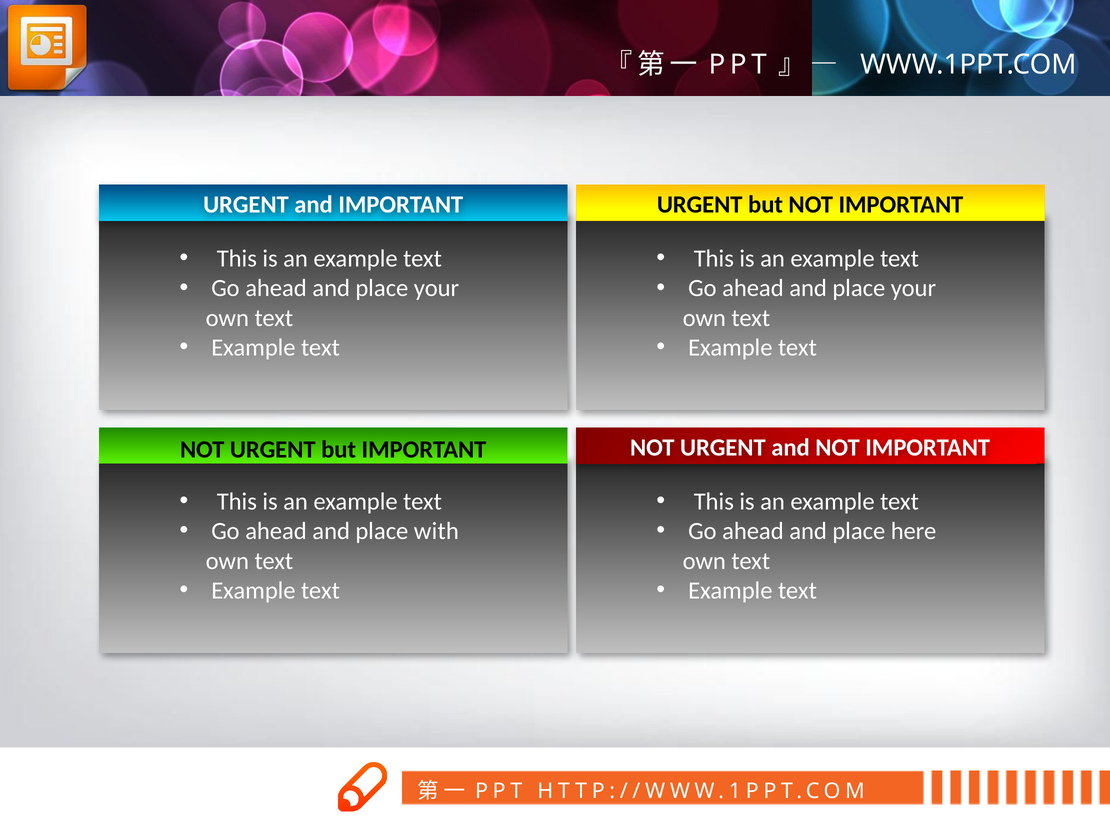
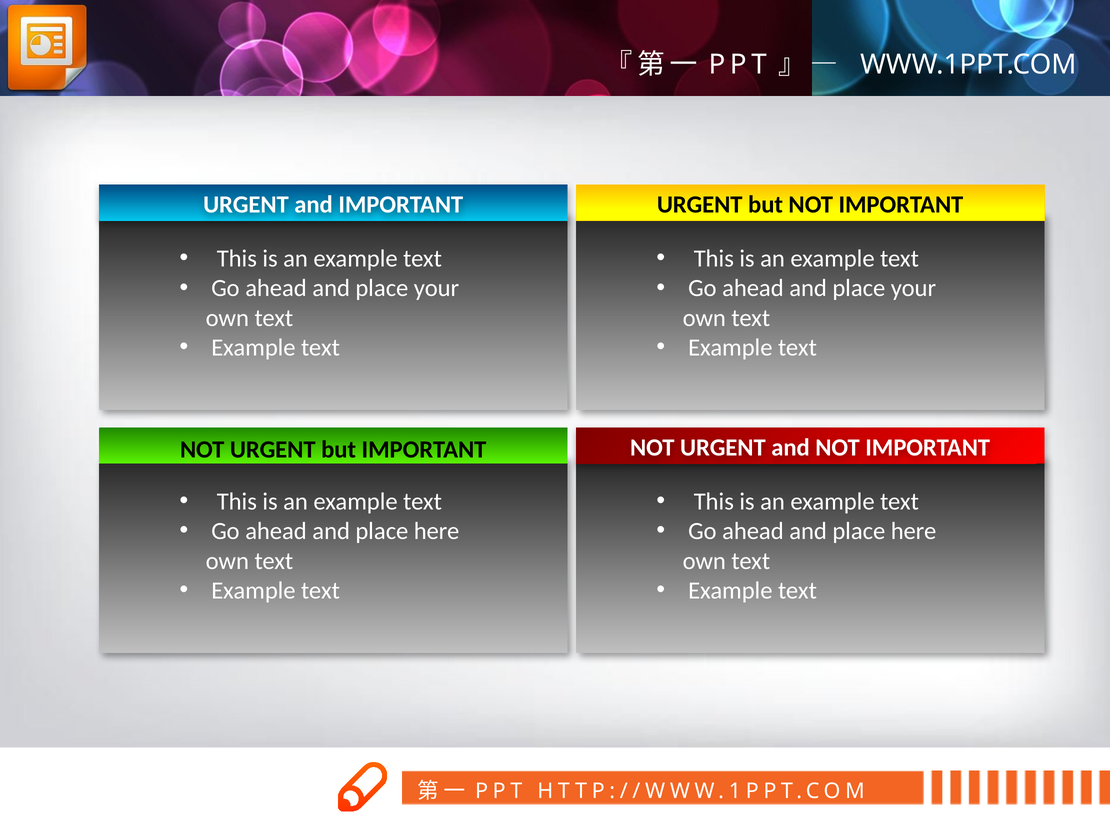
with: with -> here (437, 531)
